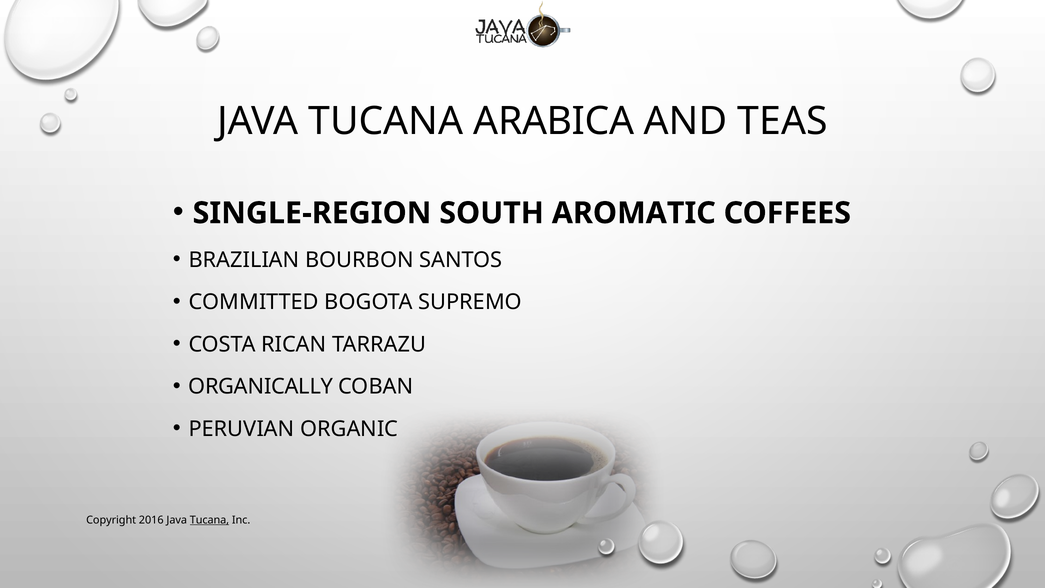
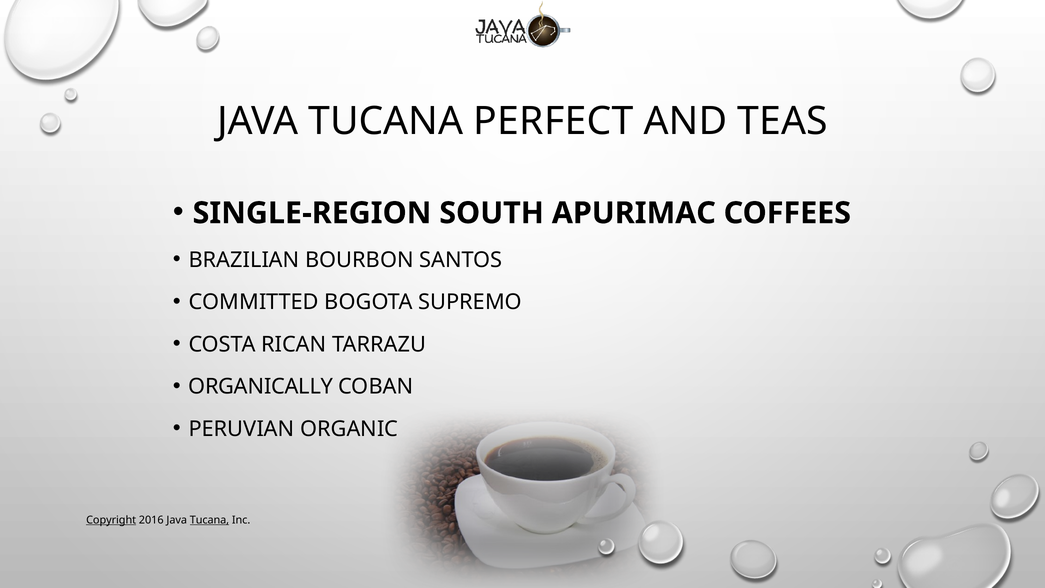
ARABICA: ARABICA -> PERFECT (553, 121)
AROMATIC: AROMATIC -> APURIMAC (634, 213)
Copyright underline: none -> present (111, 520)
